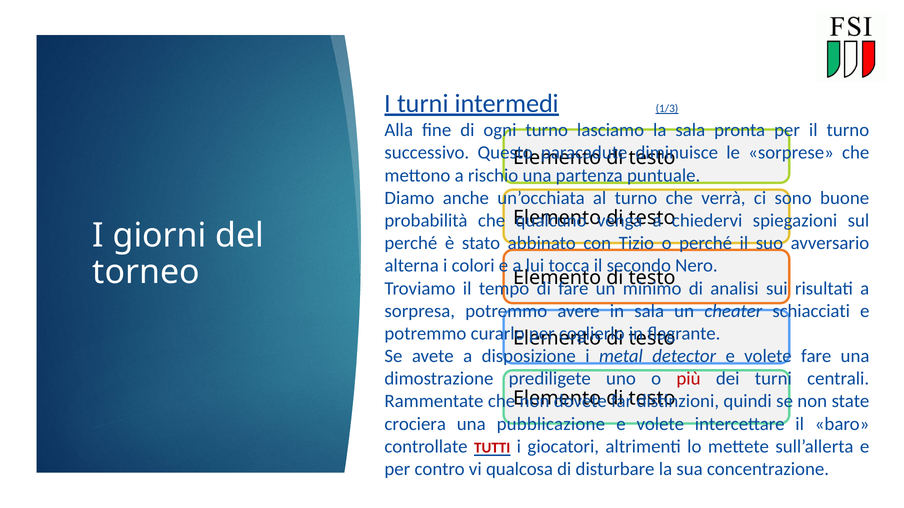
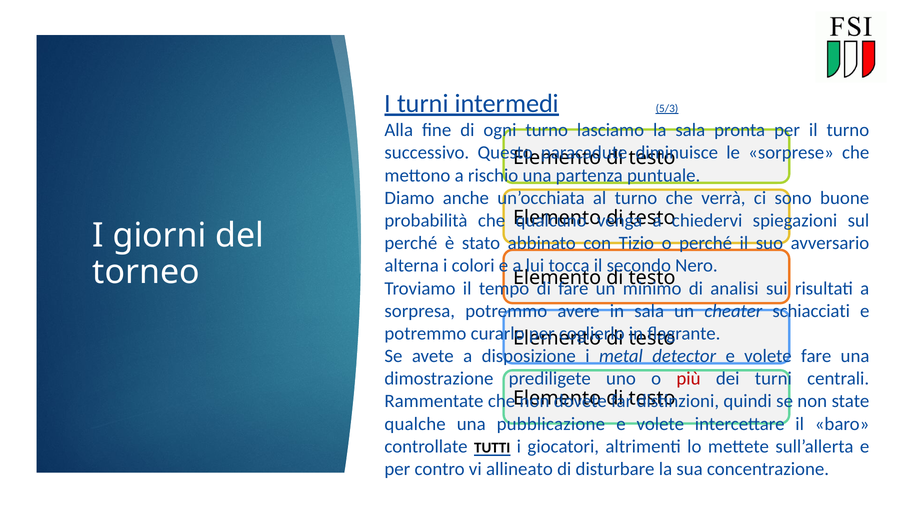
1/3: 1/3 -> 5/3 (667, 109)
crociera: crociera -> qualche (415, 424)
TUTTI colour: red -> black (492, 448)
qualcosa: qualcosa -> allineato (519, 469)
